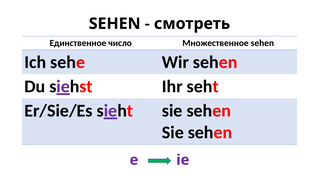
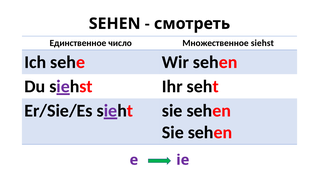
Множественное sehen: sehen -> siehst (262, 43)
